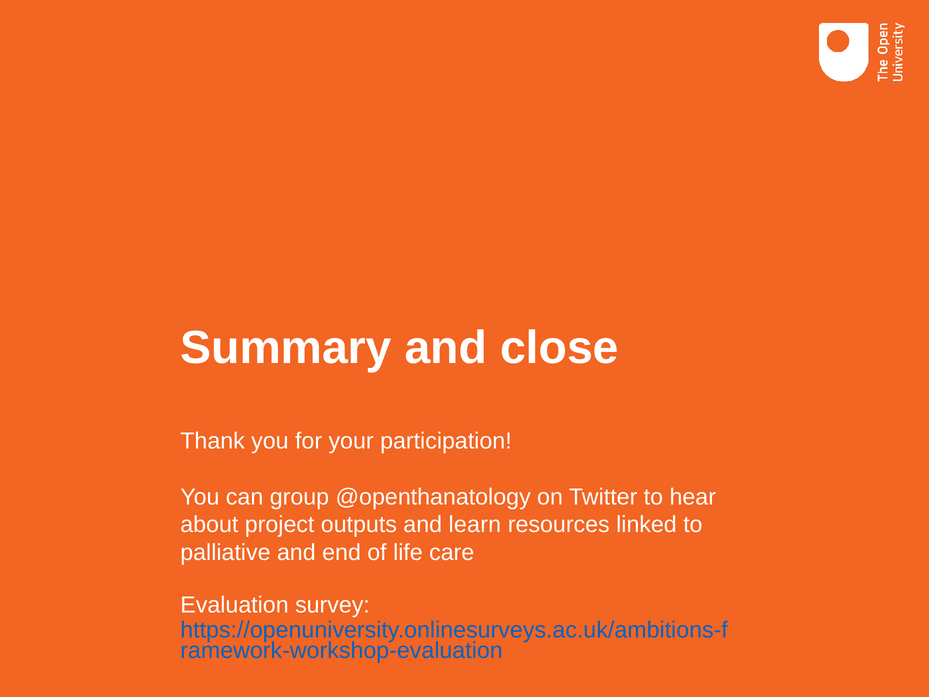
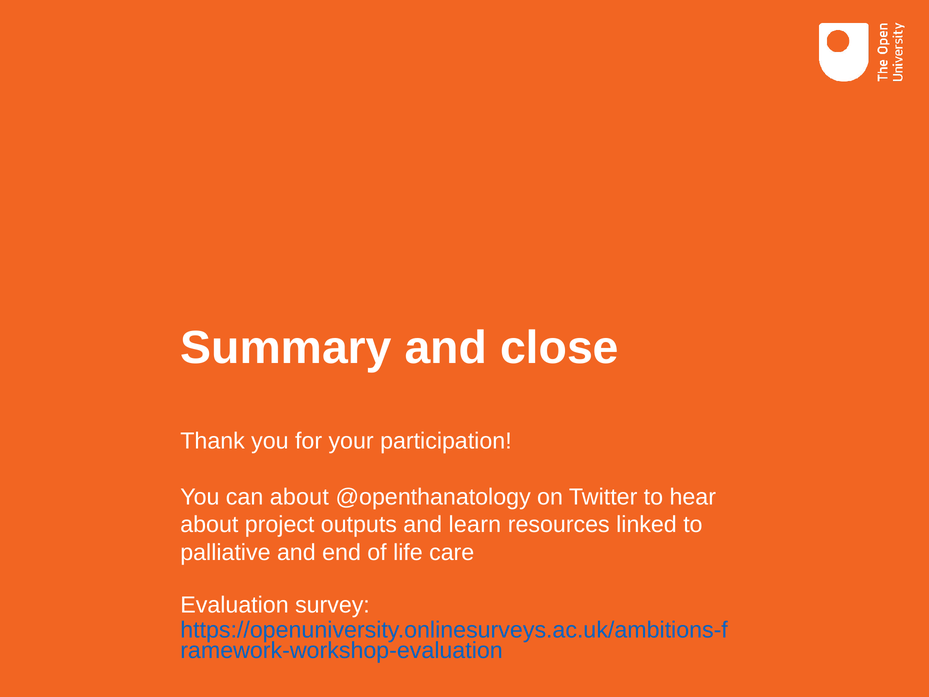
can group: group -> about (299, 497)
